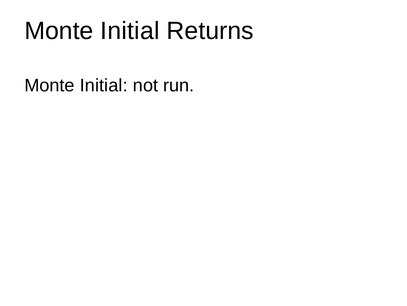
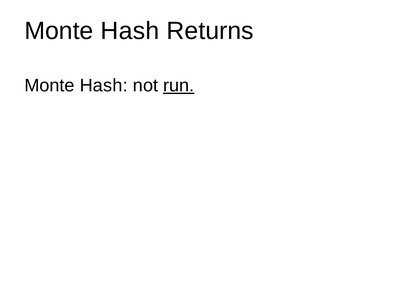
Initial: Initial -> Hash (130, 31)
Initial: Initial -> Hash (104, 85)
run underline: none -> present (179, 85)
